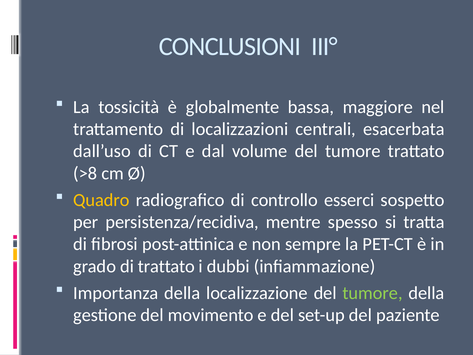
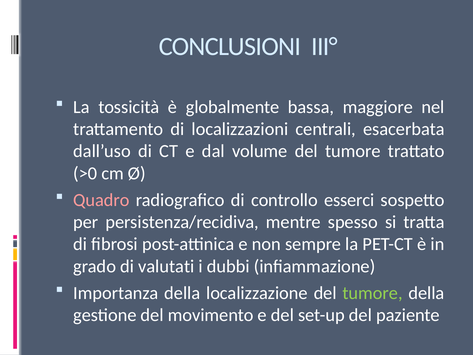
>8: >8 -> >0 (85, 173)
Quadro colour: yellow -> pink (101, 200)
di trattato: trattato -> valutati (166, 266)
